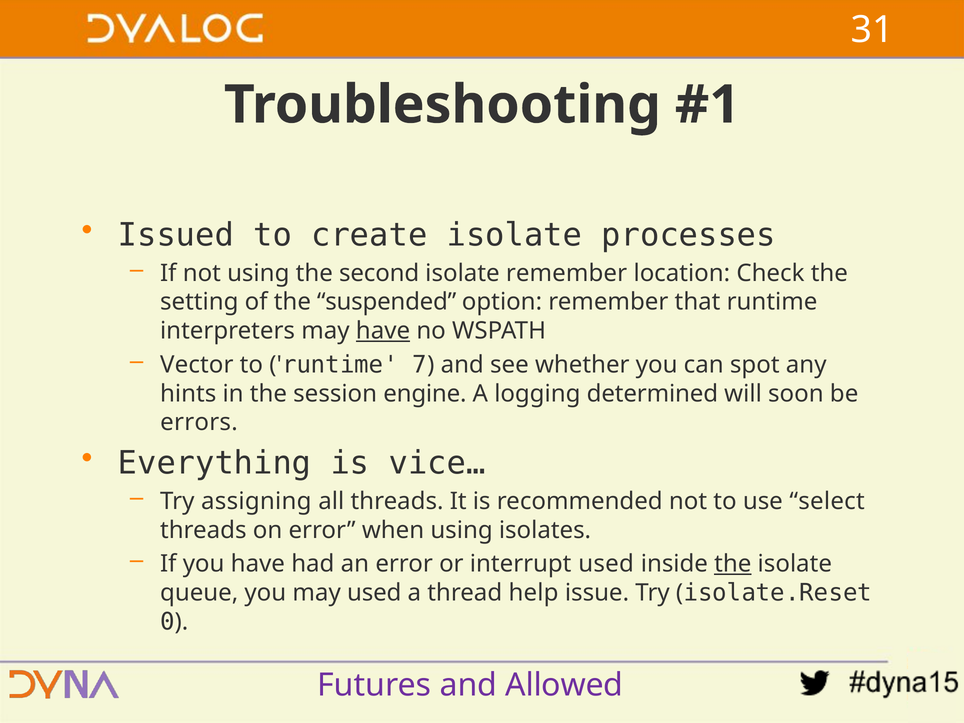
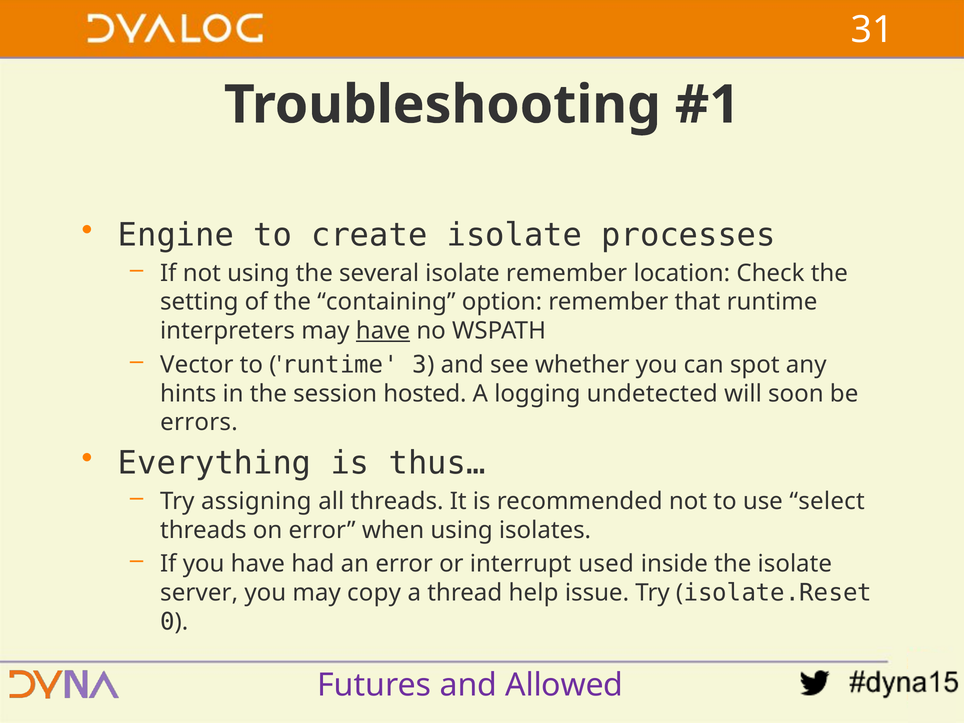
Issued: Issued -> Engine (176, 235)
second: second -> several (379, 273)
suspended: suspended -> containing (386, 302)
7: 7 -> 3 (420, 365)
engine: engine -> hosted (425, 394)
determined: determined -> undetected (652, 394)
vice…: vice… -> thus… (437, 463)
the underline: present -> none (733, 564)
queue: queue -> server (199, 593)
may used: used -> copy (374, 593)
